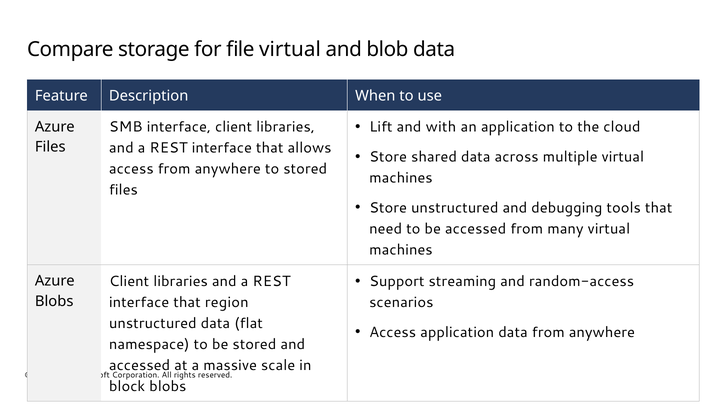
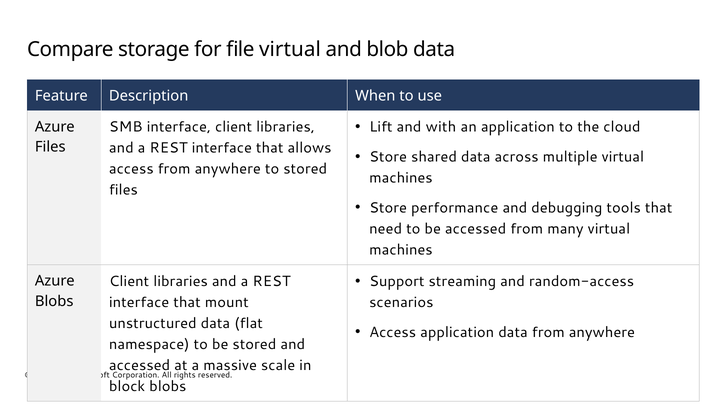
Store unstructured: unstructured -> performance (455, 208)
region: region -> mount (227, 302)
